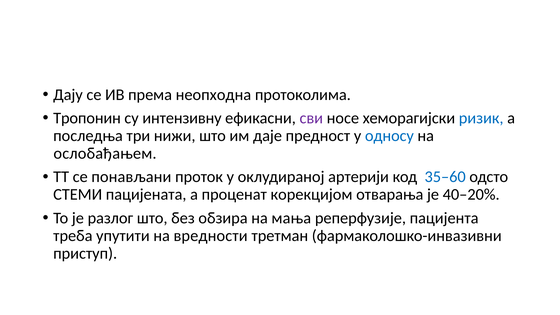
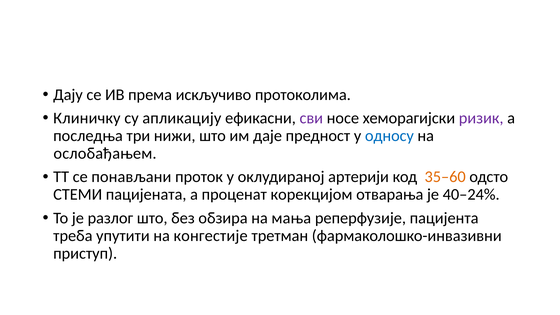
неопходна: неопходна -> искључиво (213, 95)
Тропонин: Тропонин -> Клиничку (87, 118)
интензивну: интензивну -> апликацију (182, 118)
ризик colour: blue -> purple (481, 118)
35–60 colour: blue -> orange (445, 177)
40–20%: 40–20% -> 40–24% (471, 195)
вредности: вредности -> конгестије (211, 236)
